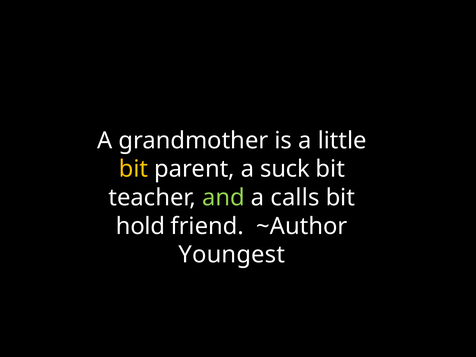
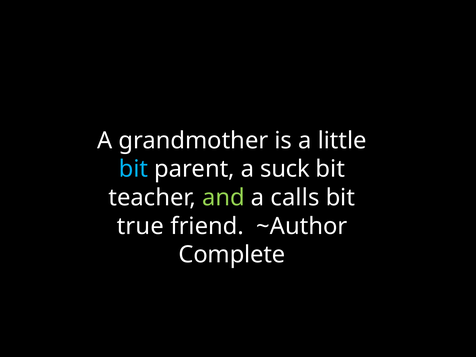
bit colour: yellow -> light blue (133, 169)
hold: hold -> true (140, 226)
Youngest: Youngest -> Complete (232, 255)
